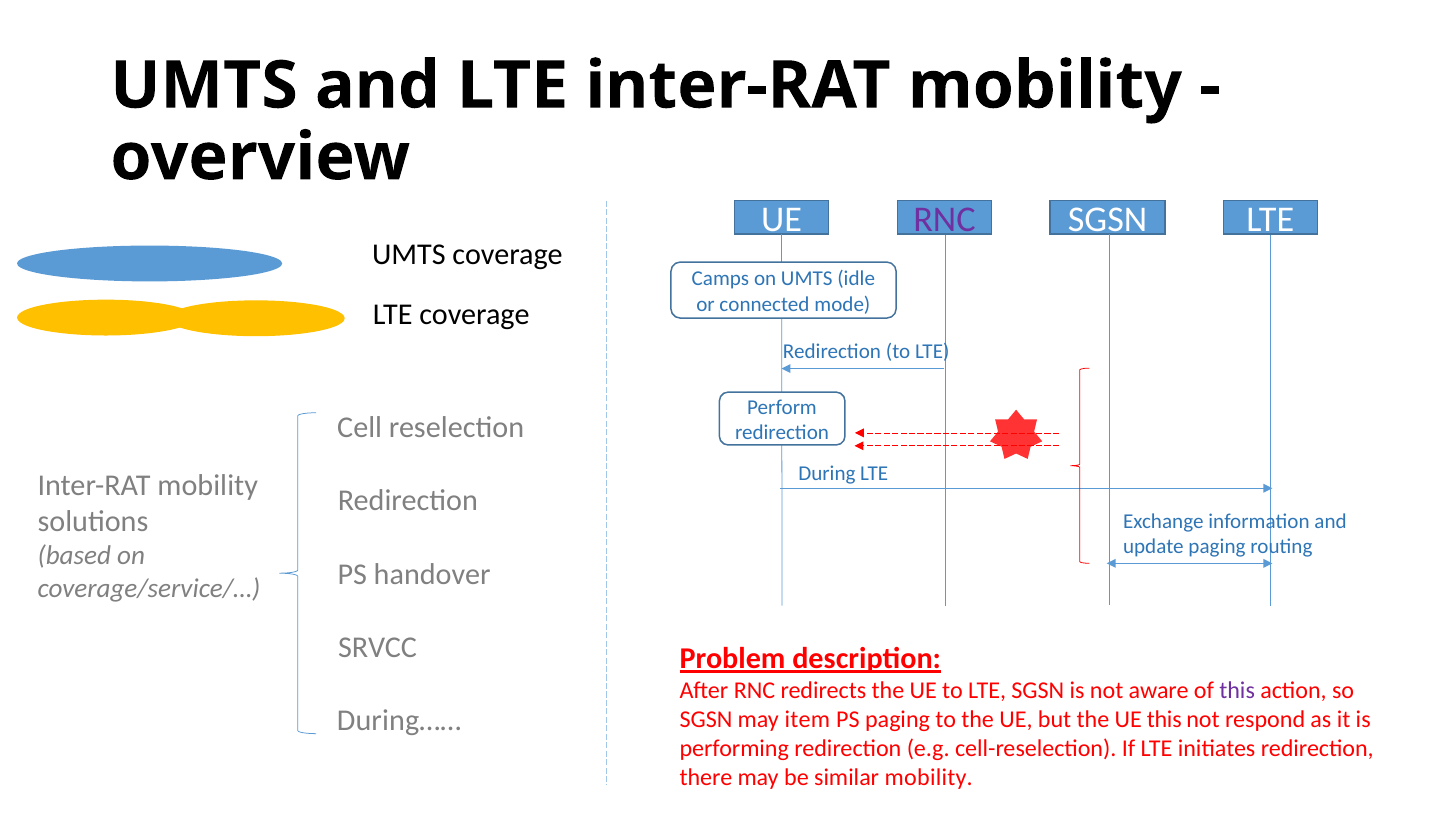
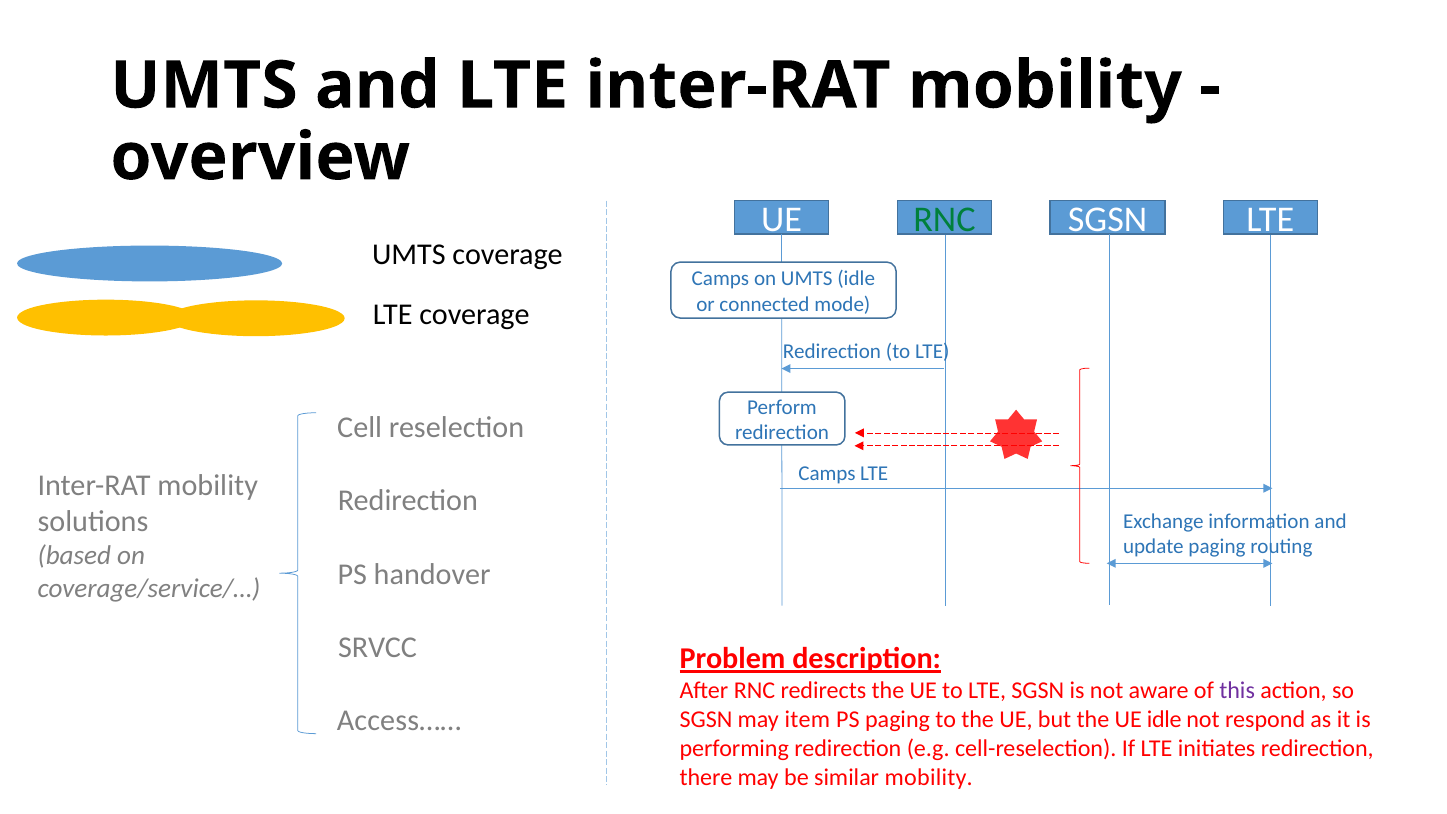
RNC colour: purple -> green (944, 220)
During: During -> Camps (827, 473)
During……: During…… -> Access…… (399, 721)
UE this: this -> idle (1164, 719)
